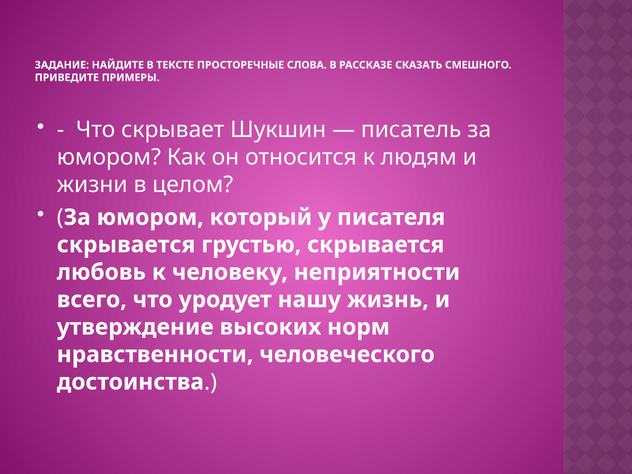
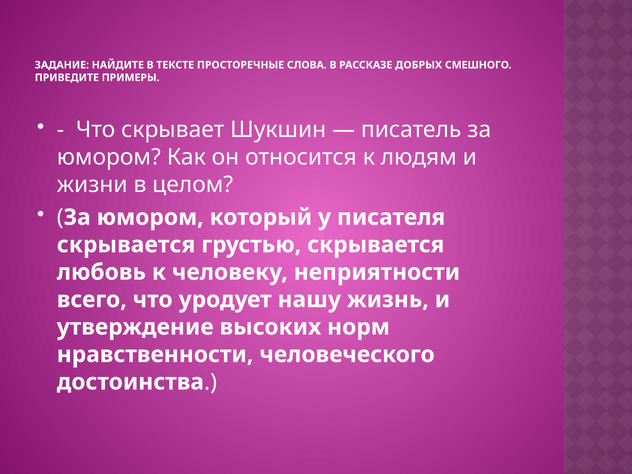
СКАЗАТЬ: СКАЗАТЬ -> ДОБРЫХ (419, 65)
